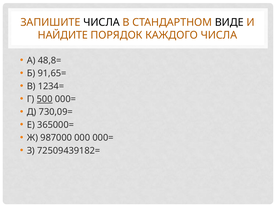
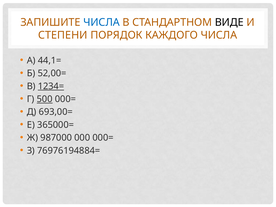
ЧИСЛА colour: black -> blue (102, 22)
НАЙДИТЕ: НАЙДИТЕ -> СТЕПЕНИ (63, 35)
48,8=: 48,8= -> 44,1= (50, 60)
91,65=: 91,65= -> 52,00= (52, 73)
1234= underline: none -> present (51, 86)
730,09=: 730,09= -> 693,00= (56, 112)
72509439182=: 72509439182= -> 76976194884= (69, 151)
